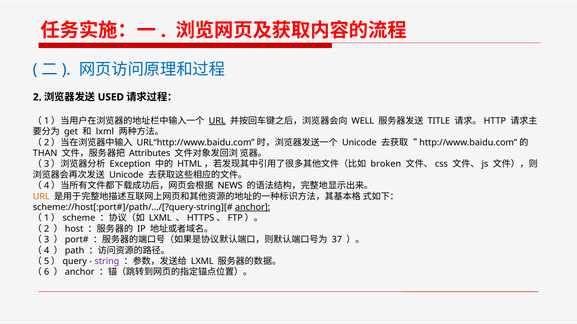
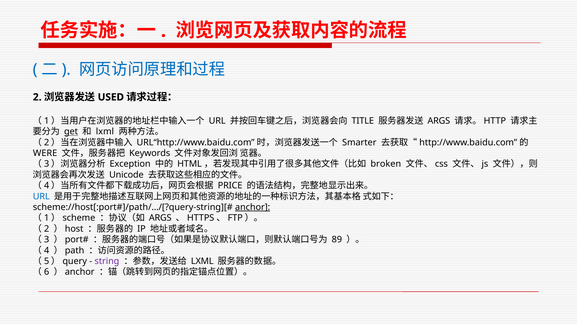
URL underline: present -> none (217, 121)
WELL: WELL -> TITLE (363, 121)
TITLE: TITLE -> ARGS (439, 121)
get underline: none -> present (71, 132)
Unicode: Unicode -> Smarter (359, 143)
THAN: THAN -> WERE (45, 153)
Attributes: Attributes -> Keywords (150, 153)
NEWS: NEWS -> PRICE (230, 186)
URL colour: orange -> blue (41, 197)
LXML: LXML -> ARGS (160, 218)
37: 37 -> 89 (337, 240)
